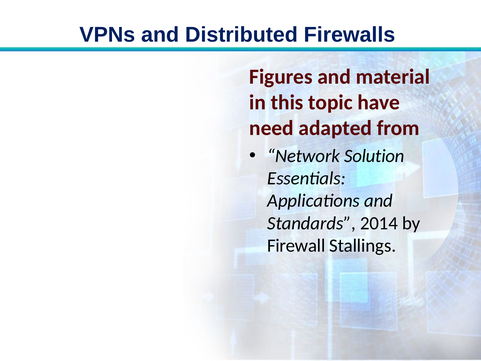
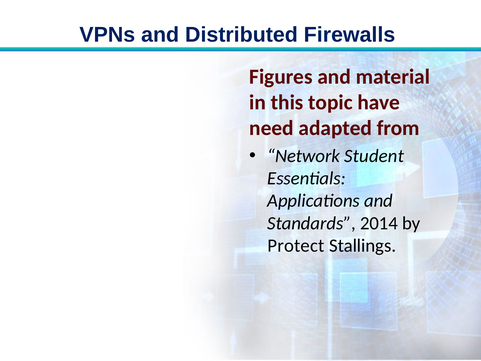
Solution: Solution -> Student (374, 156)
Firewall: Firewall -> Protect (296, 246)
